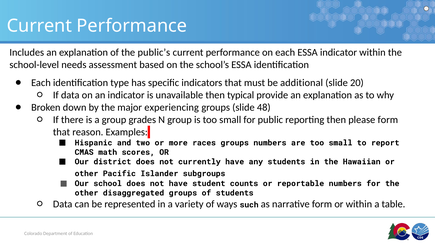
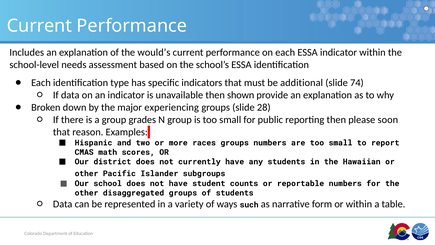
public’s: public’s -> would’s (154, 52)
20: 20 -> 74 (357, 83)
typical: typical -> shown (241, 95)
48: 48 -> 28 (264, 107)
please form: form -> soon (388, 120)
